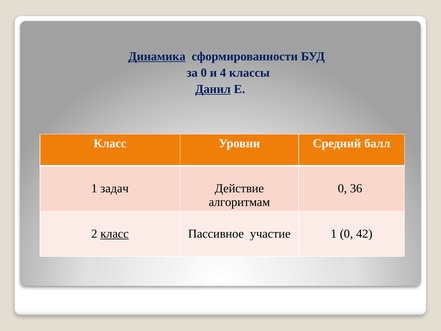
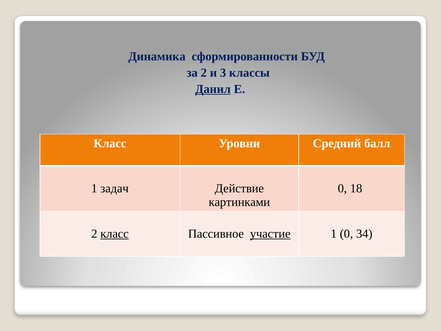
Динамика underline: present -> none (157, 56)
за 0: 0 -> 2 (204, 73)
4: 4 -> 3 (223, 73)
36: 36 -> 18 (356, 188)
алгоритмам: алгоритмам -> картинками (239, 202)
участие underline: none -> present (270, 234)
42: 42 -> 34 (364, 234)
